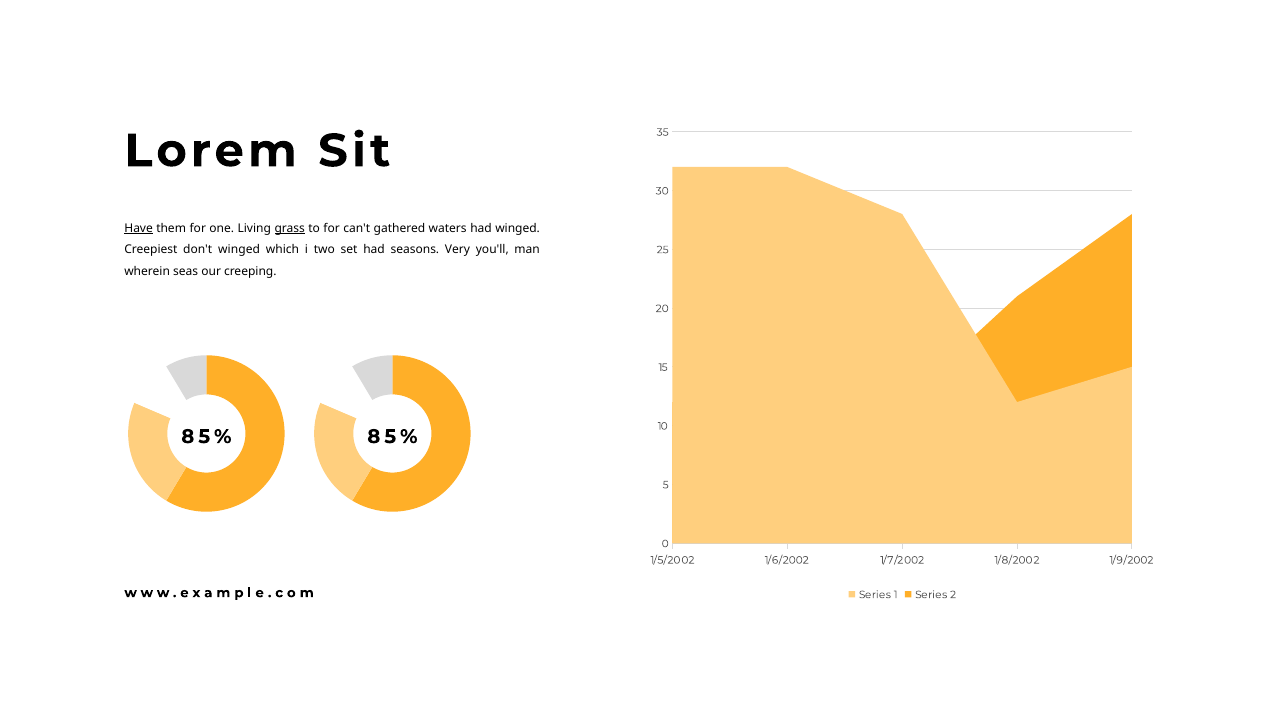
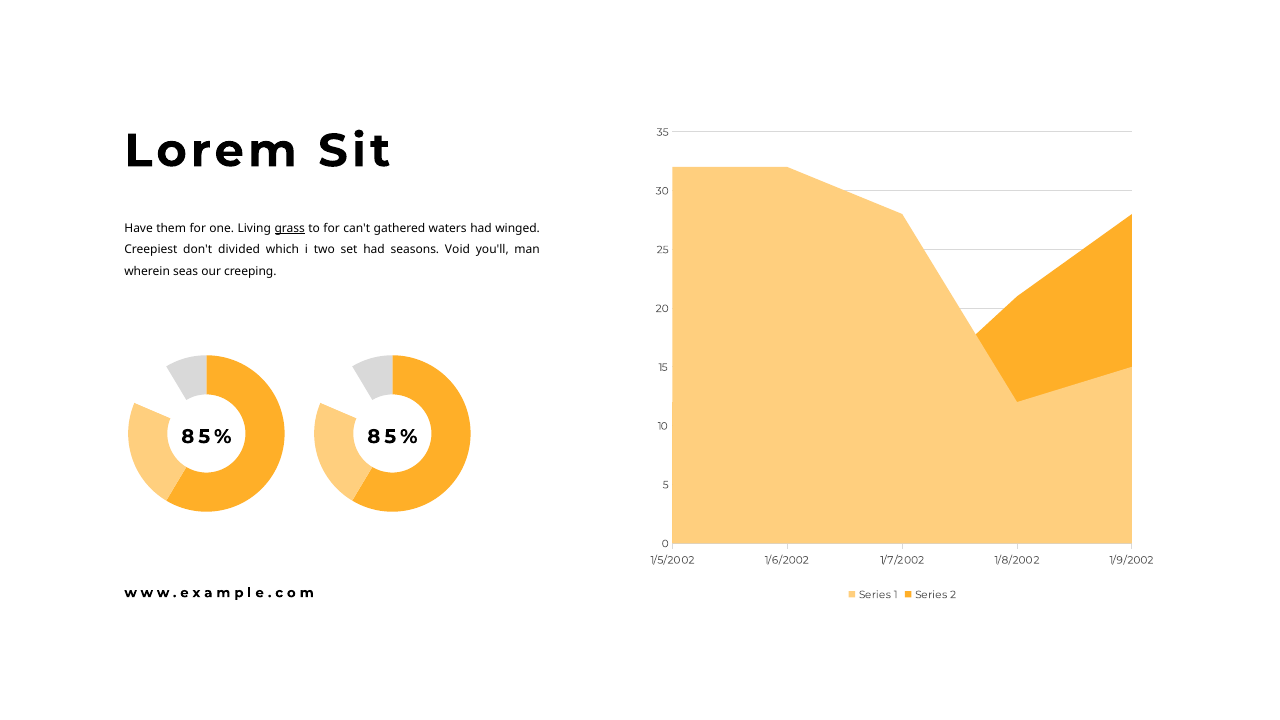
Have underline: present -> none (139, 228)
don't winged: winged -> divided (239, 250)
Very: Very -> Void (457, 250)
